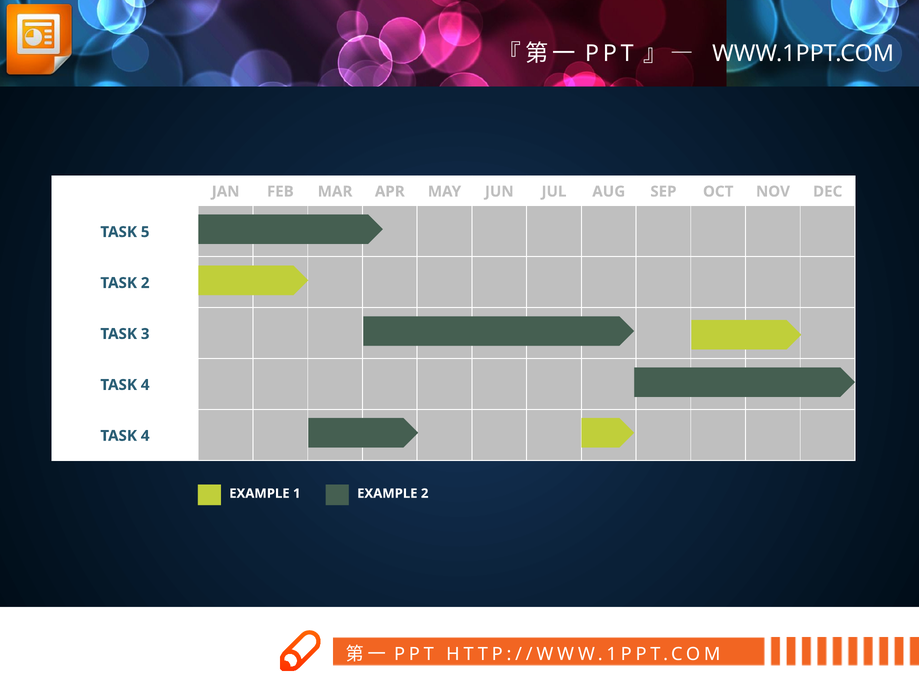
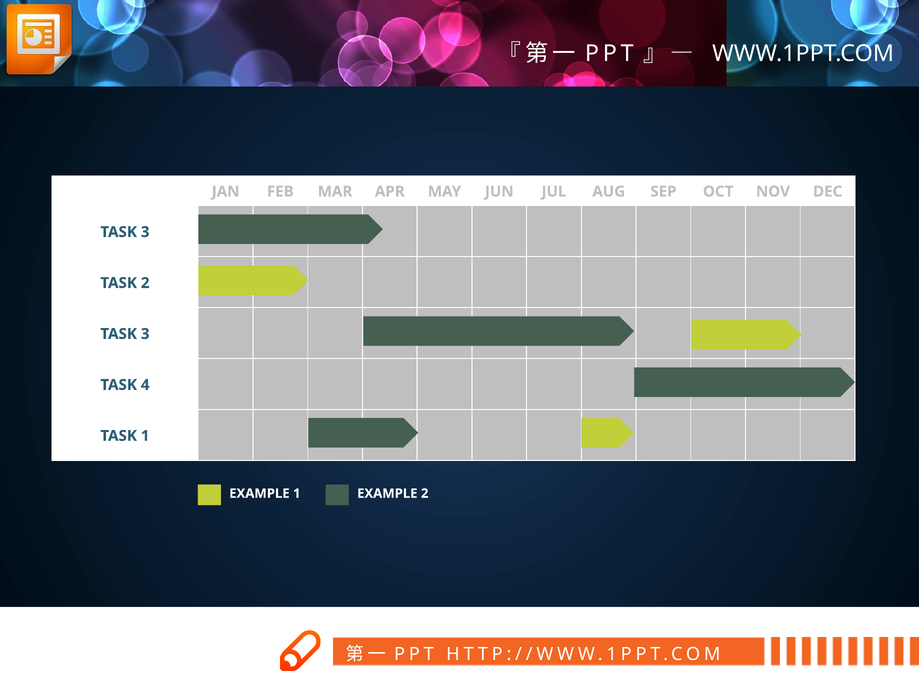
5: 5 -> 3 (145, 232)
4: 4 -> 1 (145, 436)
